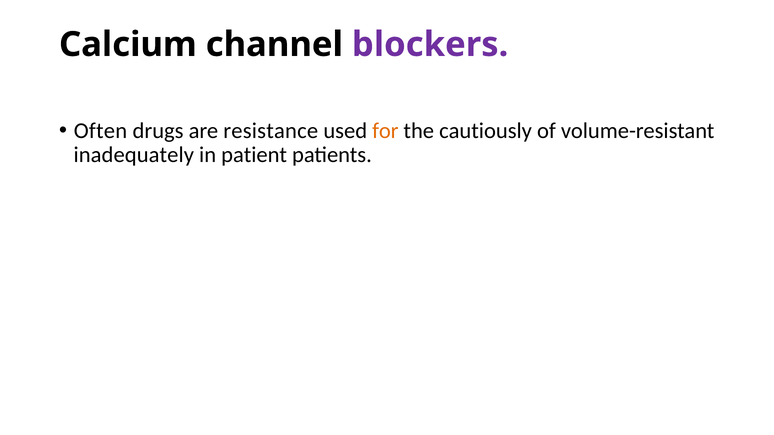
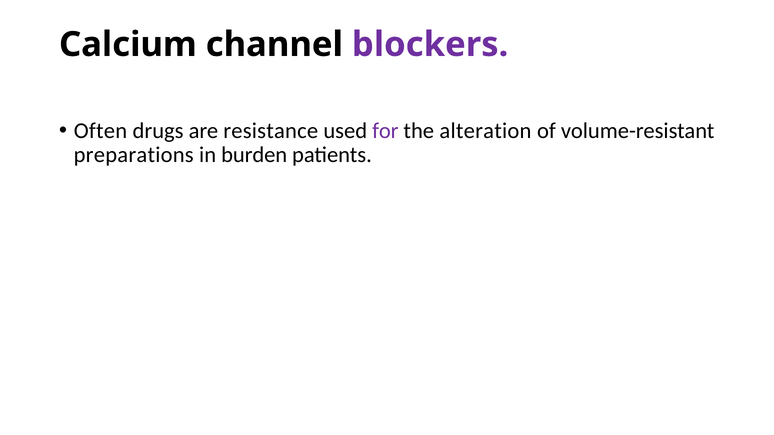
for colour: orange -> purple (385, 131)
cautiously: cautiously -> alteration (485, 131)
inadequately: inadequately -> preparations (134, 155)
patient: patient -> burden (254, 155)
